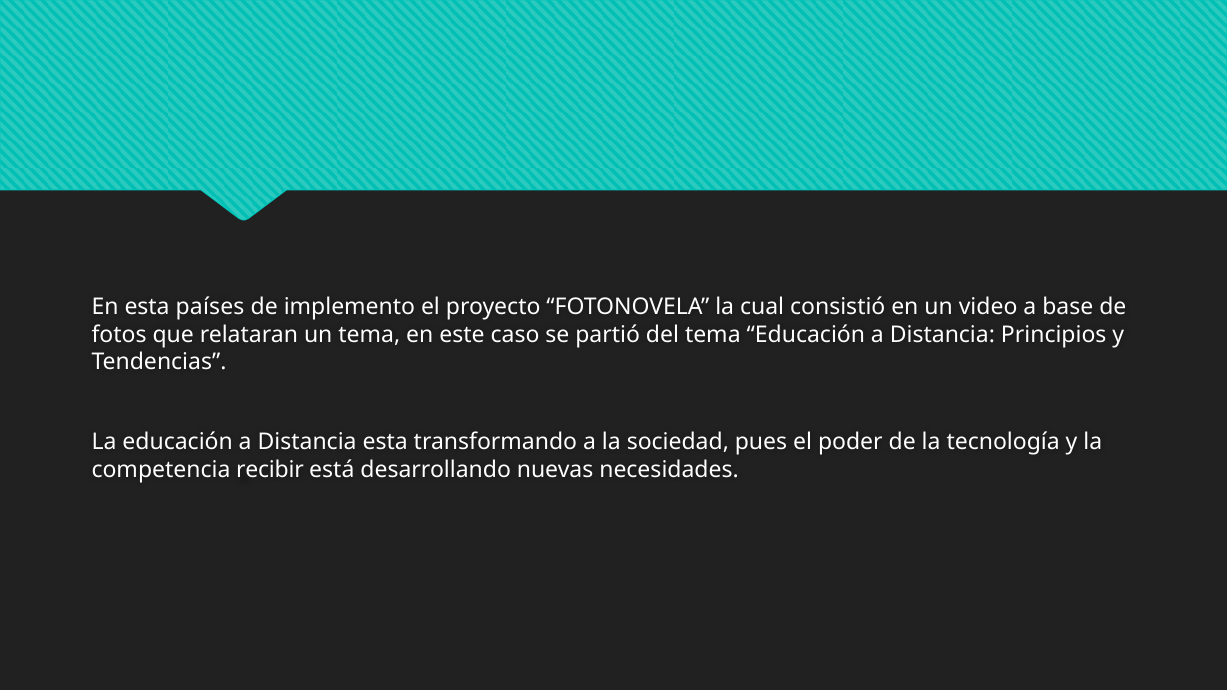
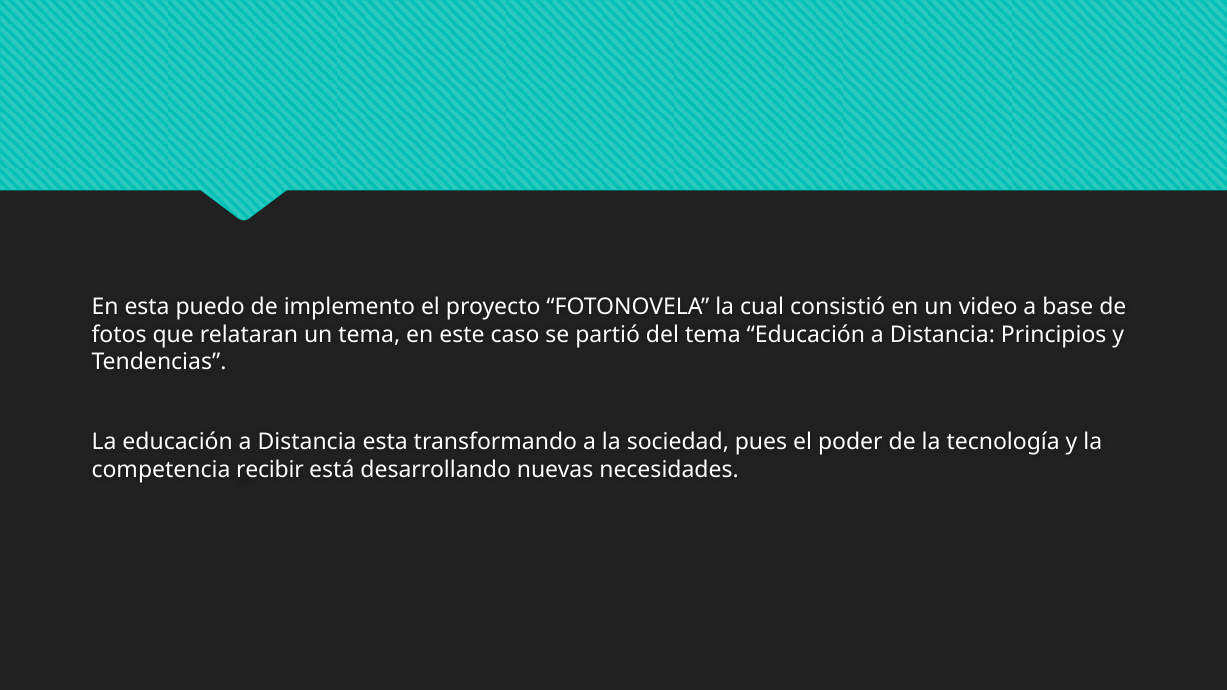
países: países -> puedo (210, 307)
